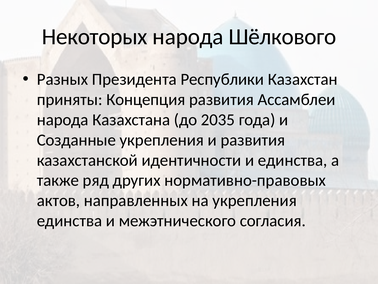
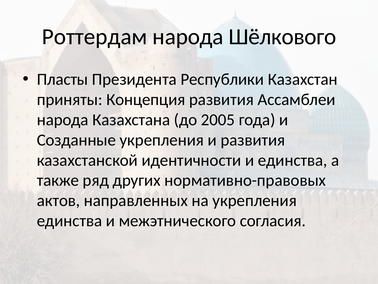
Некоторых: Некоторых -> Роттердам (95, 37)
Разных: Разных -> Пласты (63, 79)
2035: 2035 -> 2005 (218, 120)
